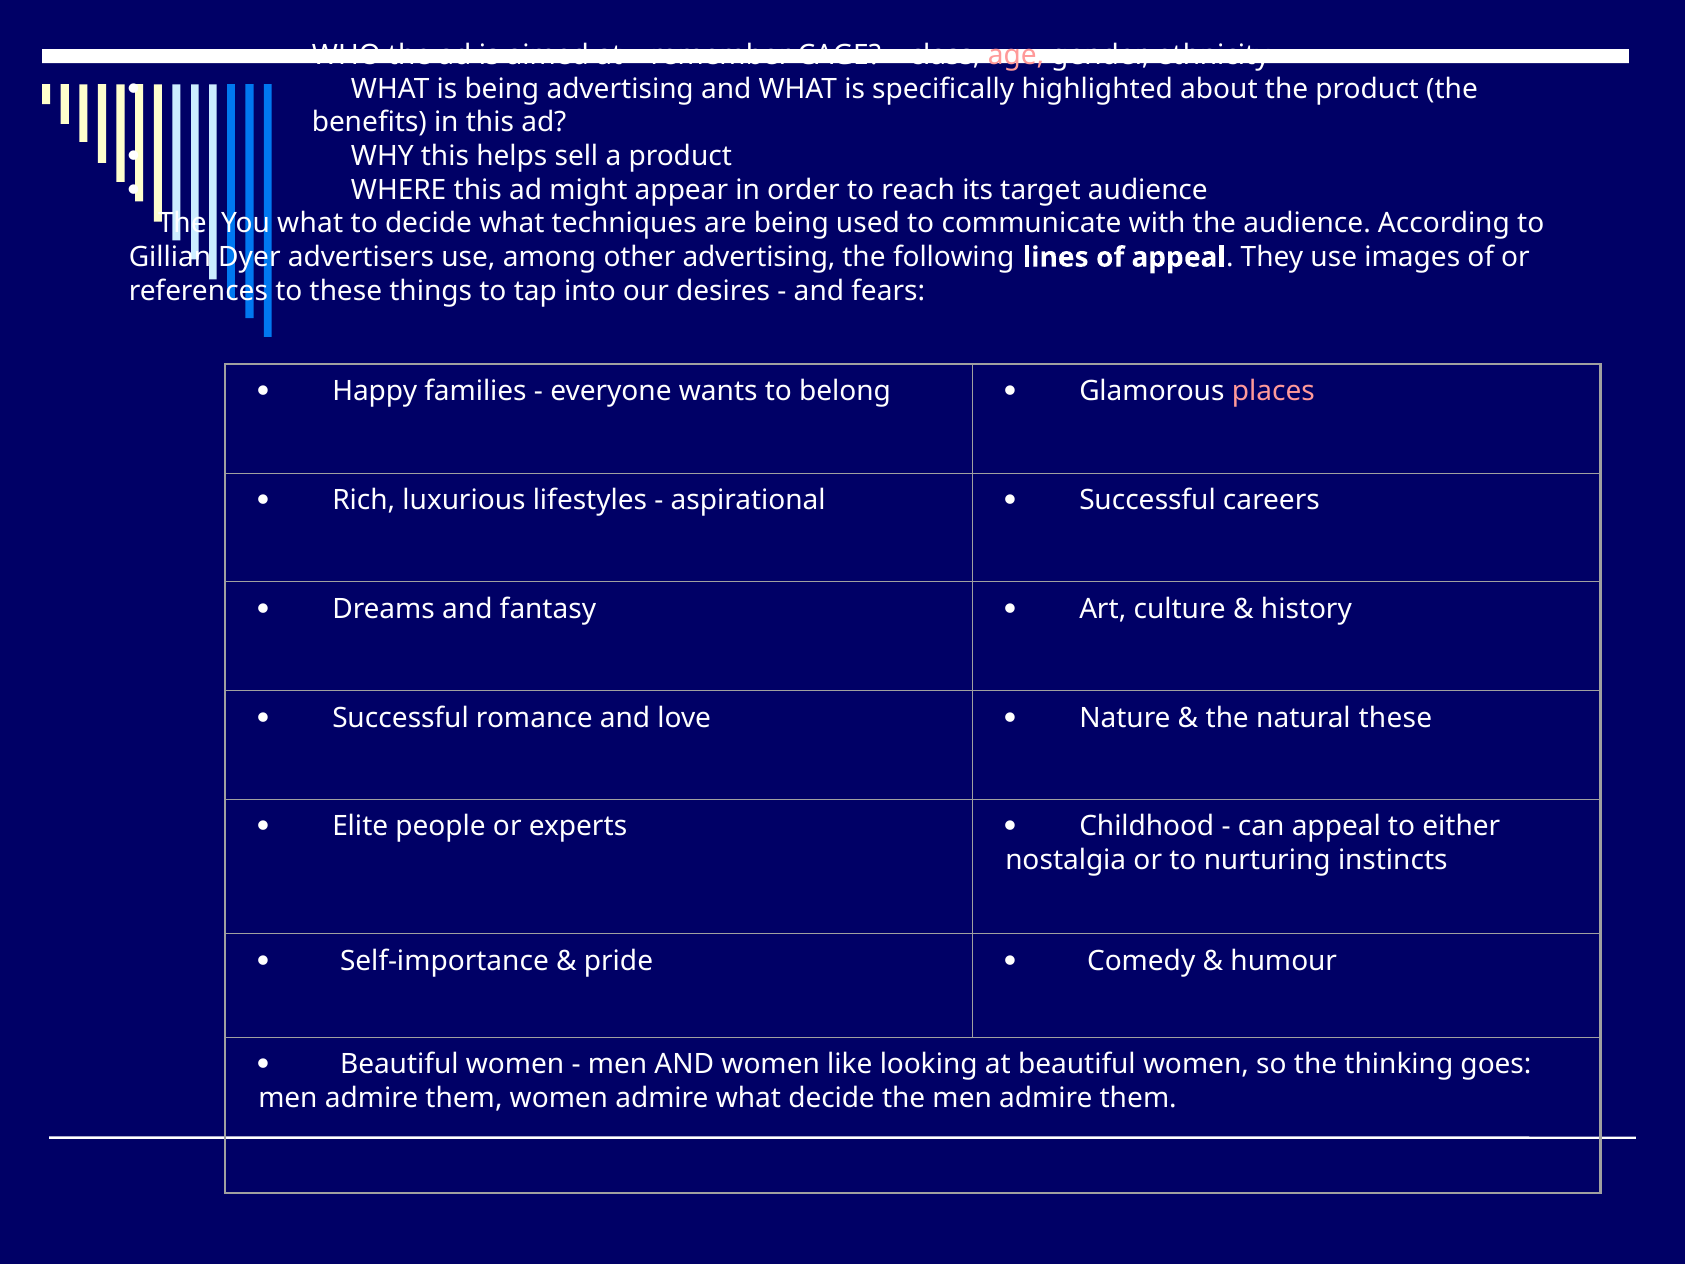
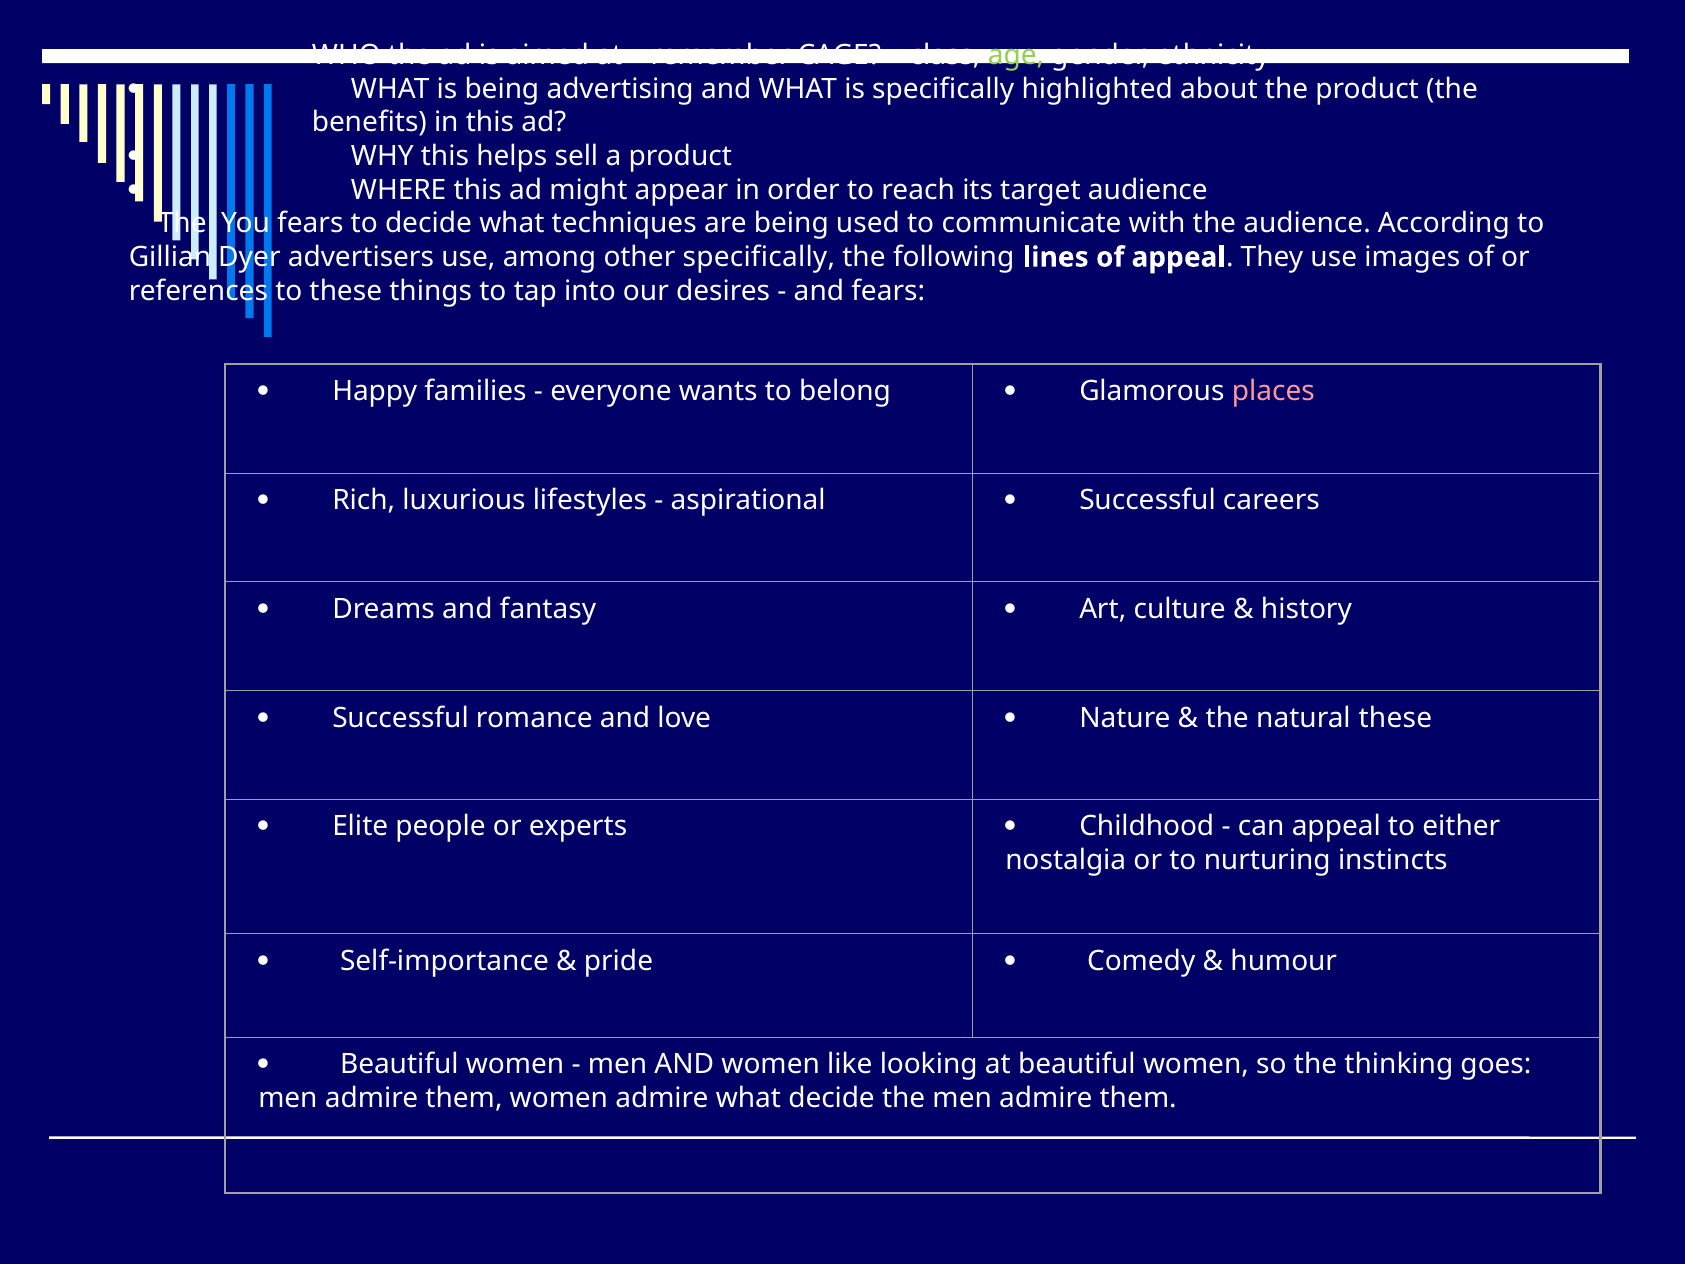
age colour: pink -> light green (1016, 55)
You what: what -> fears (310, 224)
other advertising: advertising -> specifically (759, 257)
